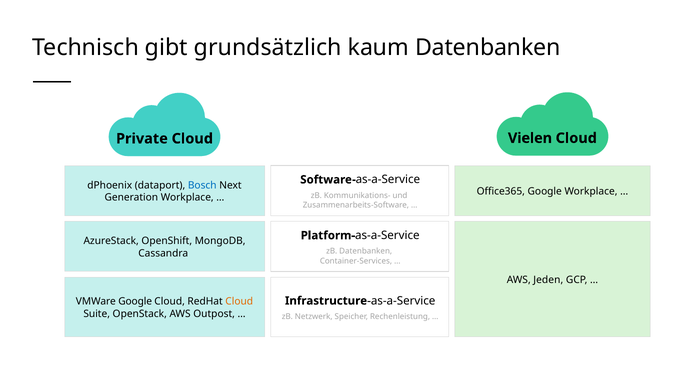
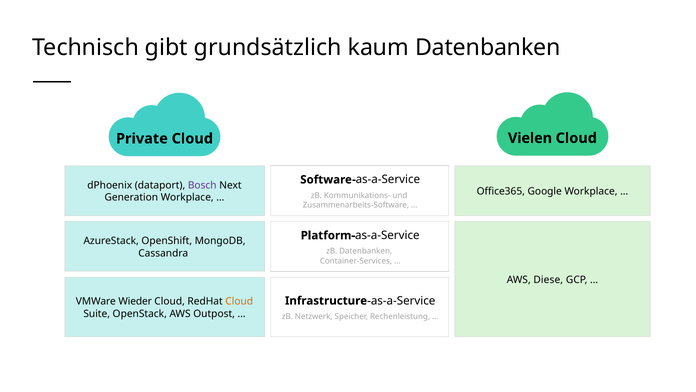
Bosch colour: blue -> purple (202, 185)
Jeden: Jeden -> Diese (548, 279)
VMWare Google: Google -> Wieder (135, 301)
